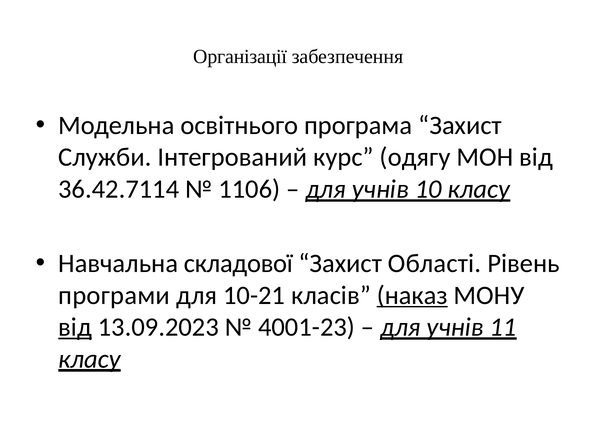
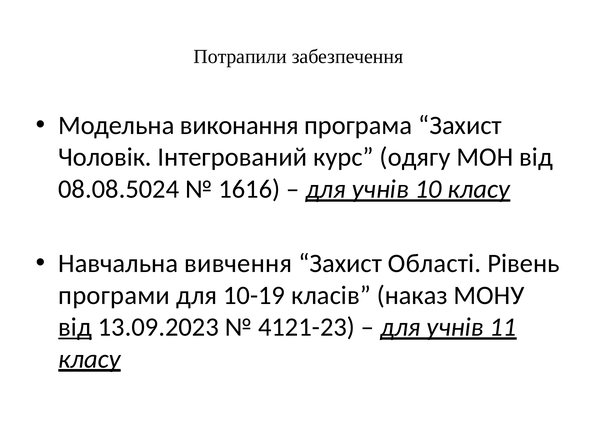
Організації: Організації -> Потрапили (240, 57)
освітнього: освітнього -> виконання (239, 125)
Служби: Служби -> Чоловік (105, 157)
36.42.7114: 36.42.7114 -> 08.08.5024 (119, 189)
1106: 1106 -> 1616 (249, 189)
складової: складової -> вивчення (238, 263)
10-21: 10-21 -> 10-19 (254, 295)
наказ underline: present -> none (412, 295)
4001-23: 4001-23 -> 4121-23 (307, 327)
